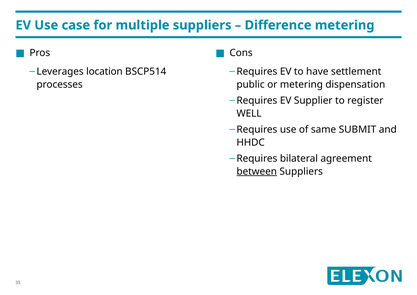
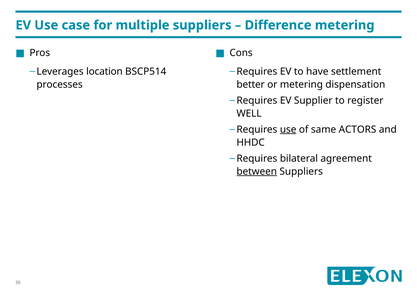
public: public -> better (251, 85)
use underline: none -> present (288, 129)
SUBMIT: SUBMIT -> ACTORS (358, 129)
